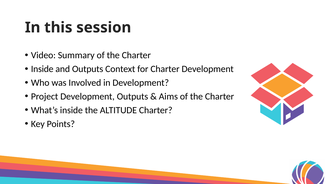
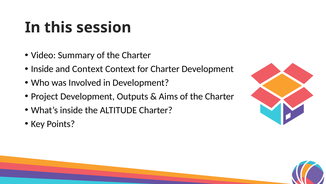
and Outputs: Outputs -> Context (88, 69)
